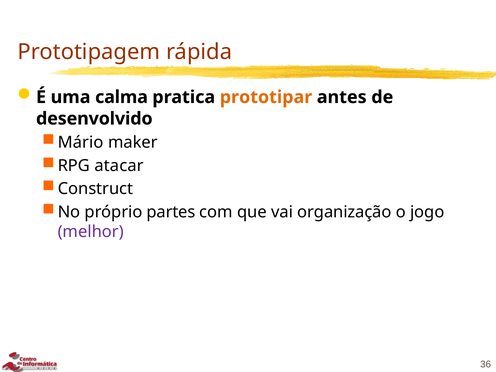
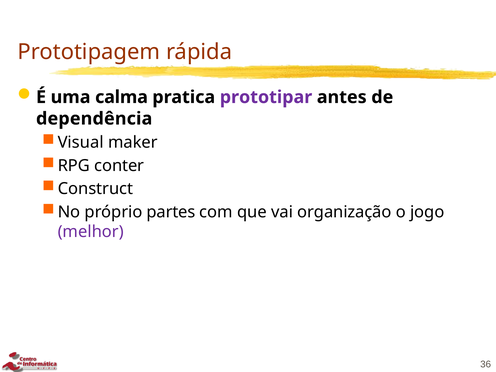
prototipar colour: orange -> purple (266, 97)
desenvolvido: desenvolvido -> dependência (94, 119)
Mário: Mário -> Visual (81, 143)
atacar: atacar -> conter (119, 166)
